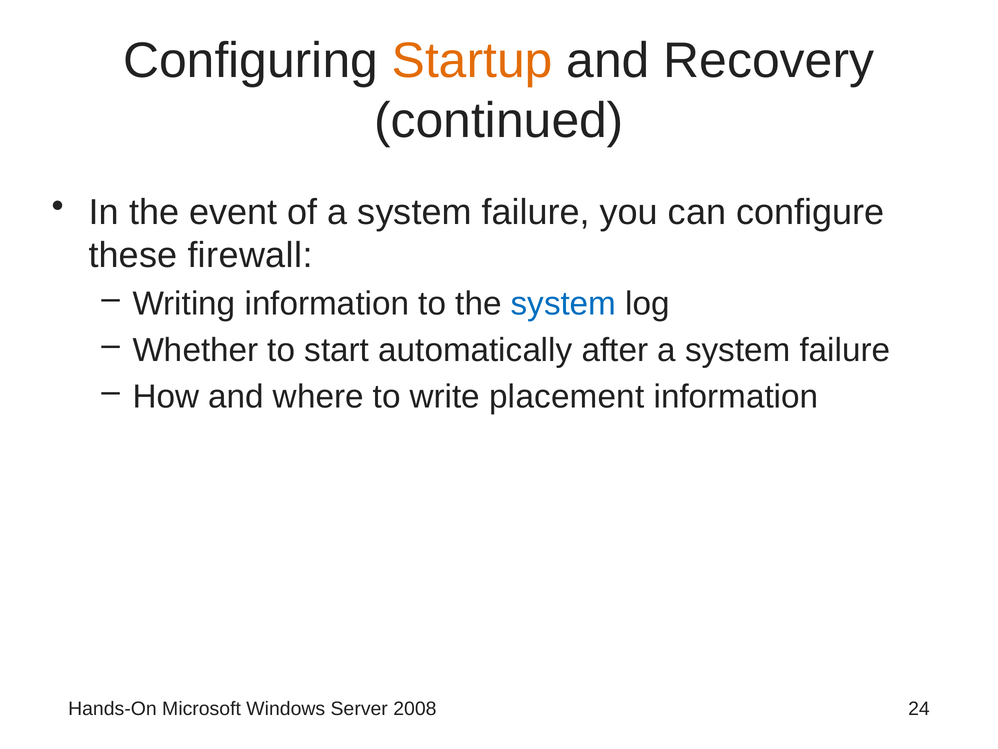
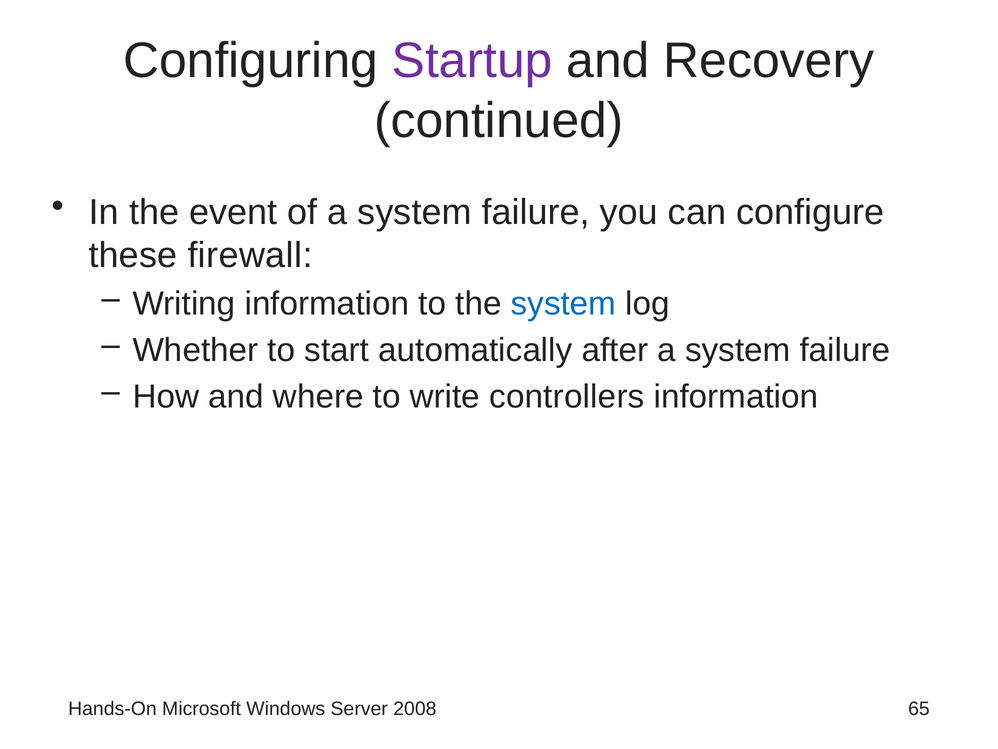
Startup colour: orange -> purple (472, 61)
placement: placement -> controllers (567, 396)
24: 24 -> 65 (919, 708)
